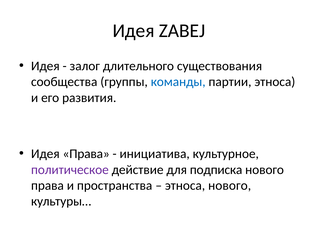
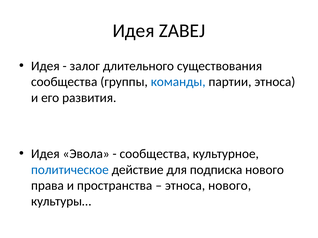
Идея Права: Права -> Эвола (86, 154)
инициатива: инициатива -> сообщества (155, 154)
политическое colour: purple -> blue (70, 170)
